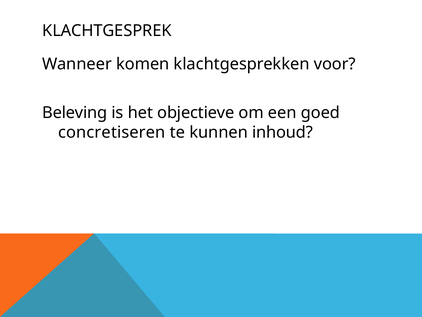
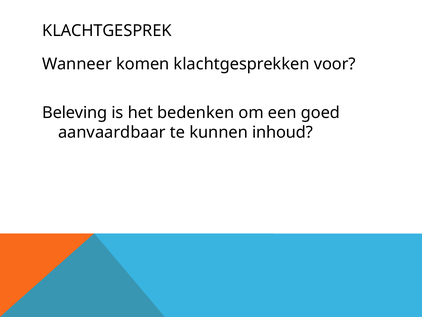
objectieve: objectieve -> bedenken (196, 113)
concretiseren: concretiseren -> aanvaardbaar (112, 132)
